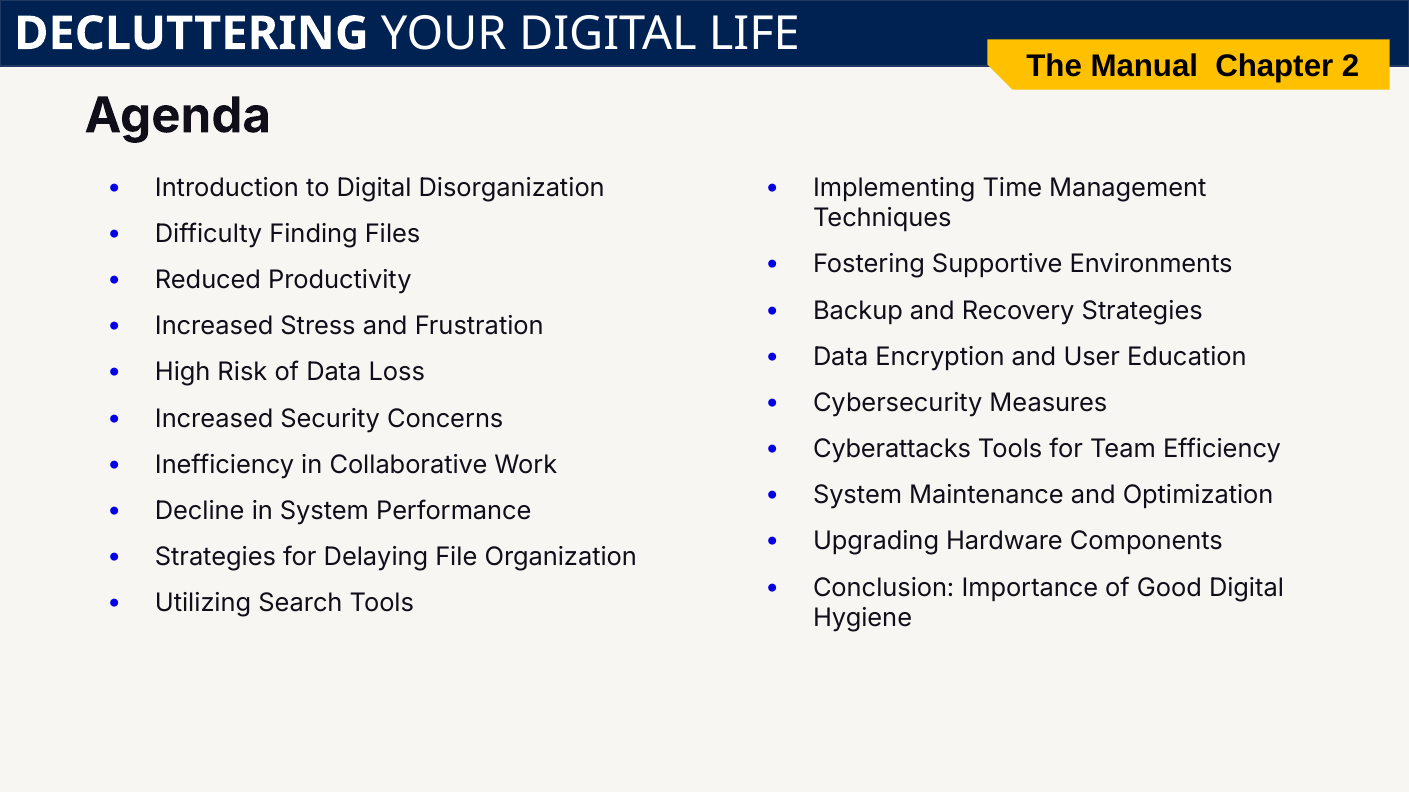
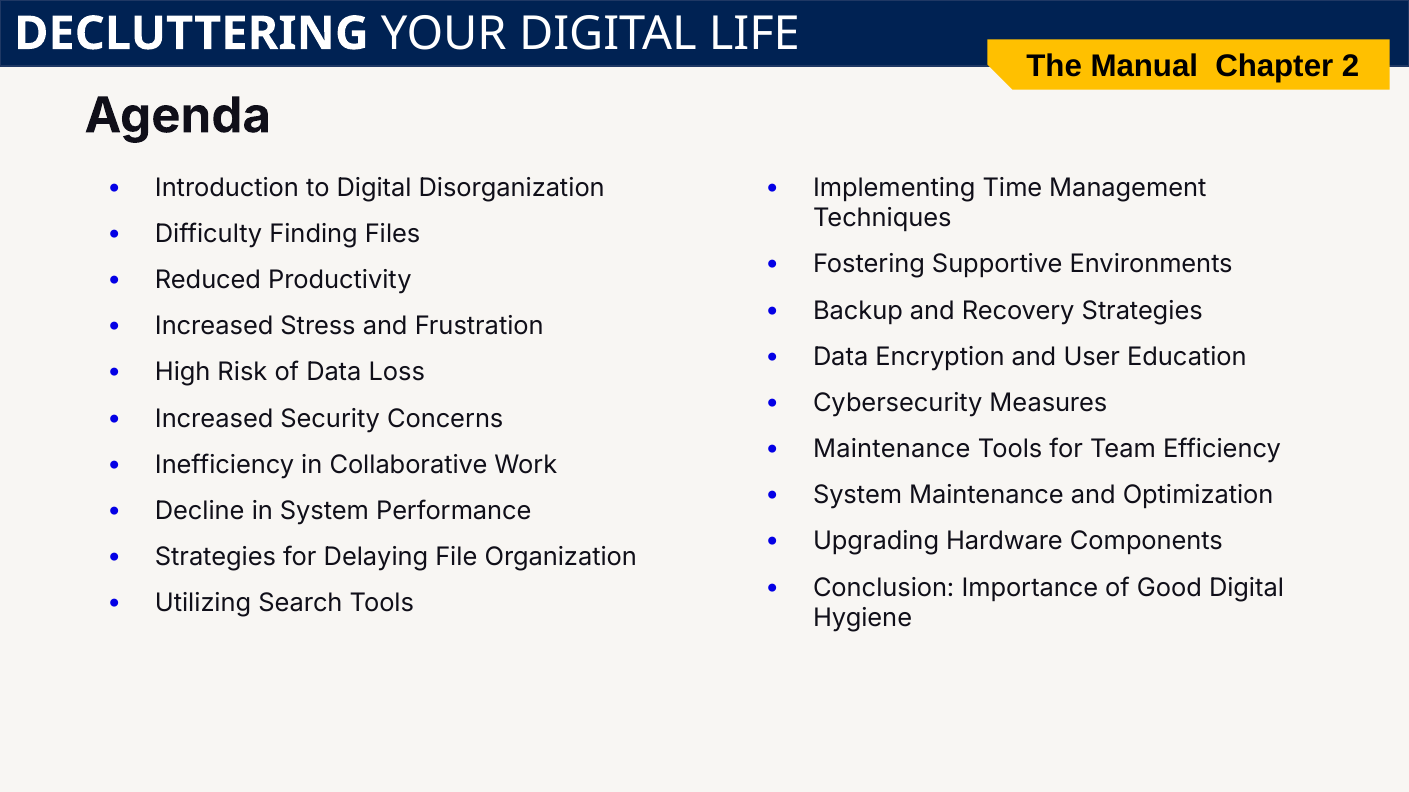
Cyberattacks: Cyberattacks -> Maintenance (892, 450)
